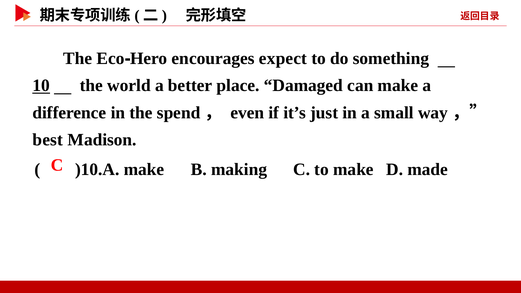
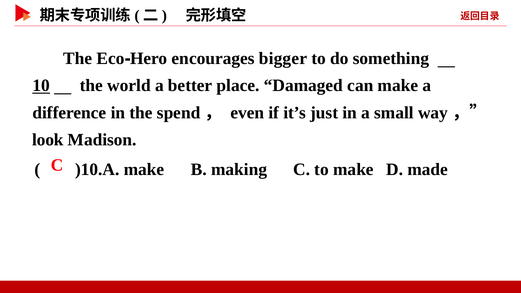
expect: expect -> bigger (283, 58)
best: best -> look (48, 140)
